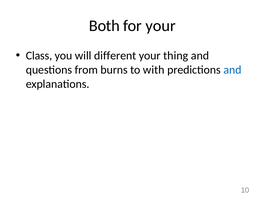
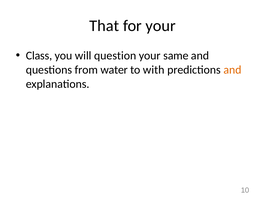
Both: Both -> That (104, 26)
different: different -> question (115, 56)
thing: thing -> same (176, 56)
burns: burns -> water (114, 70)
and colour: blue -> orange (232, 70)
